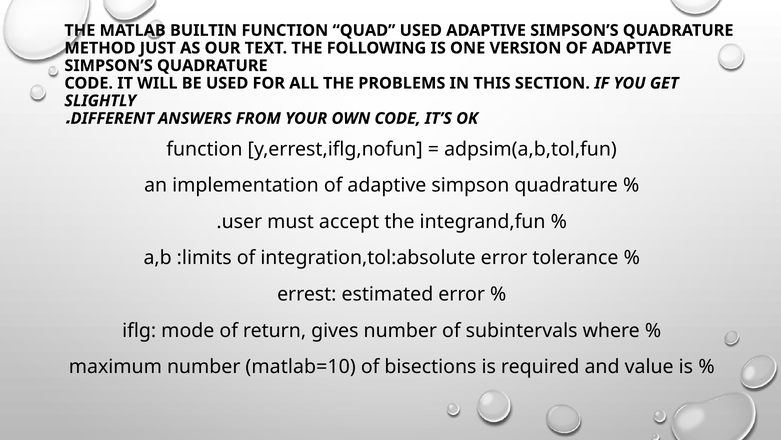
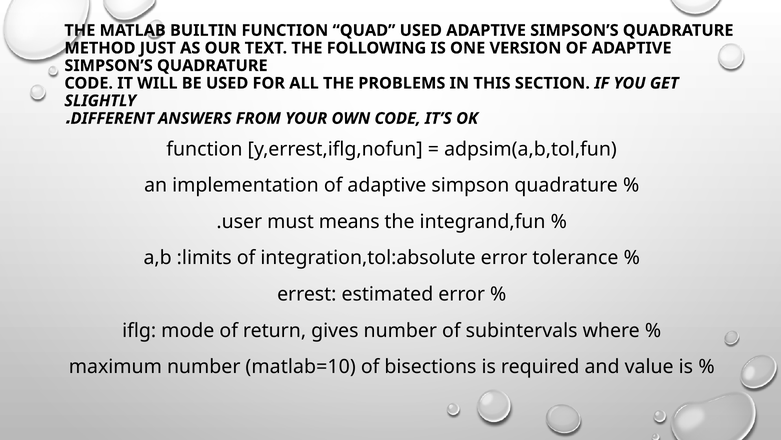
accept: accept -> means (349, 221)
